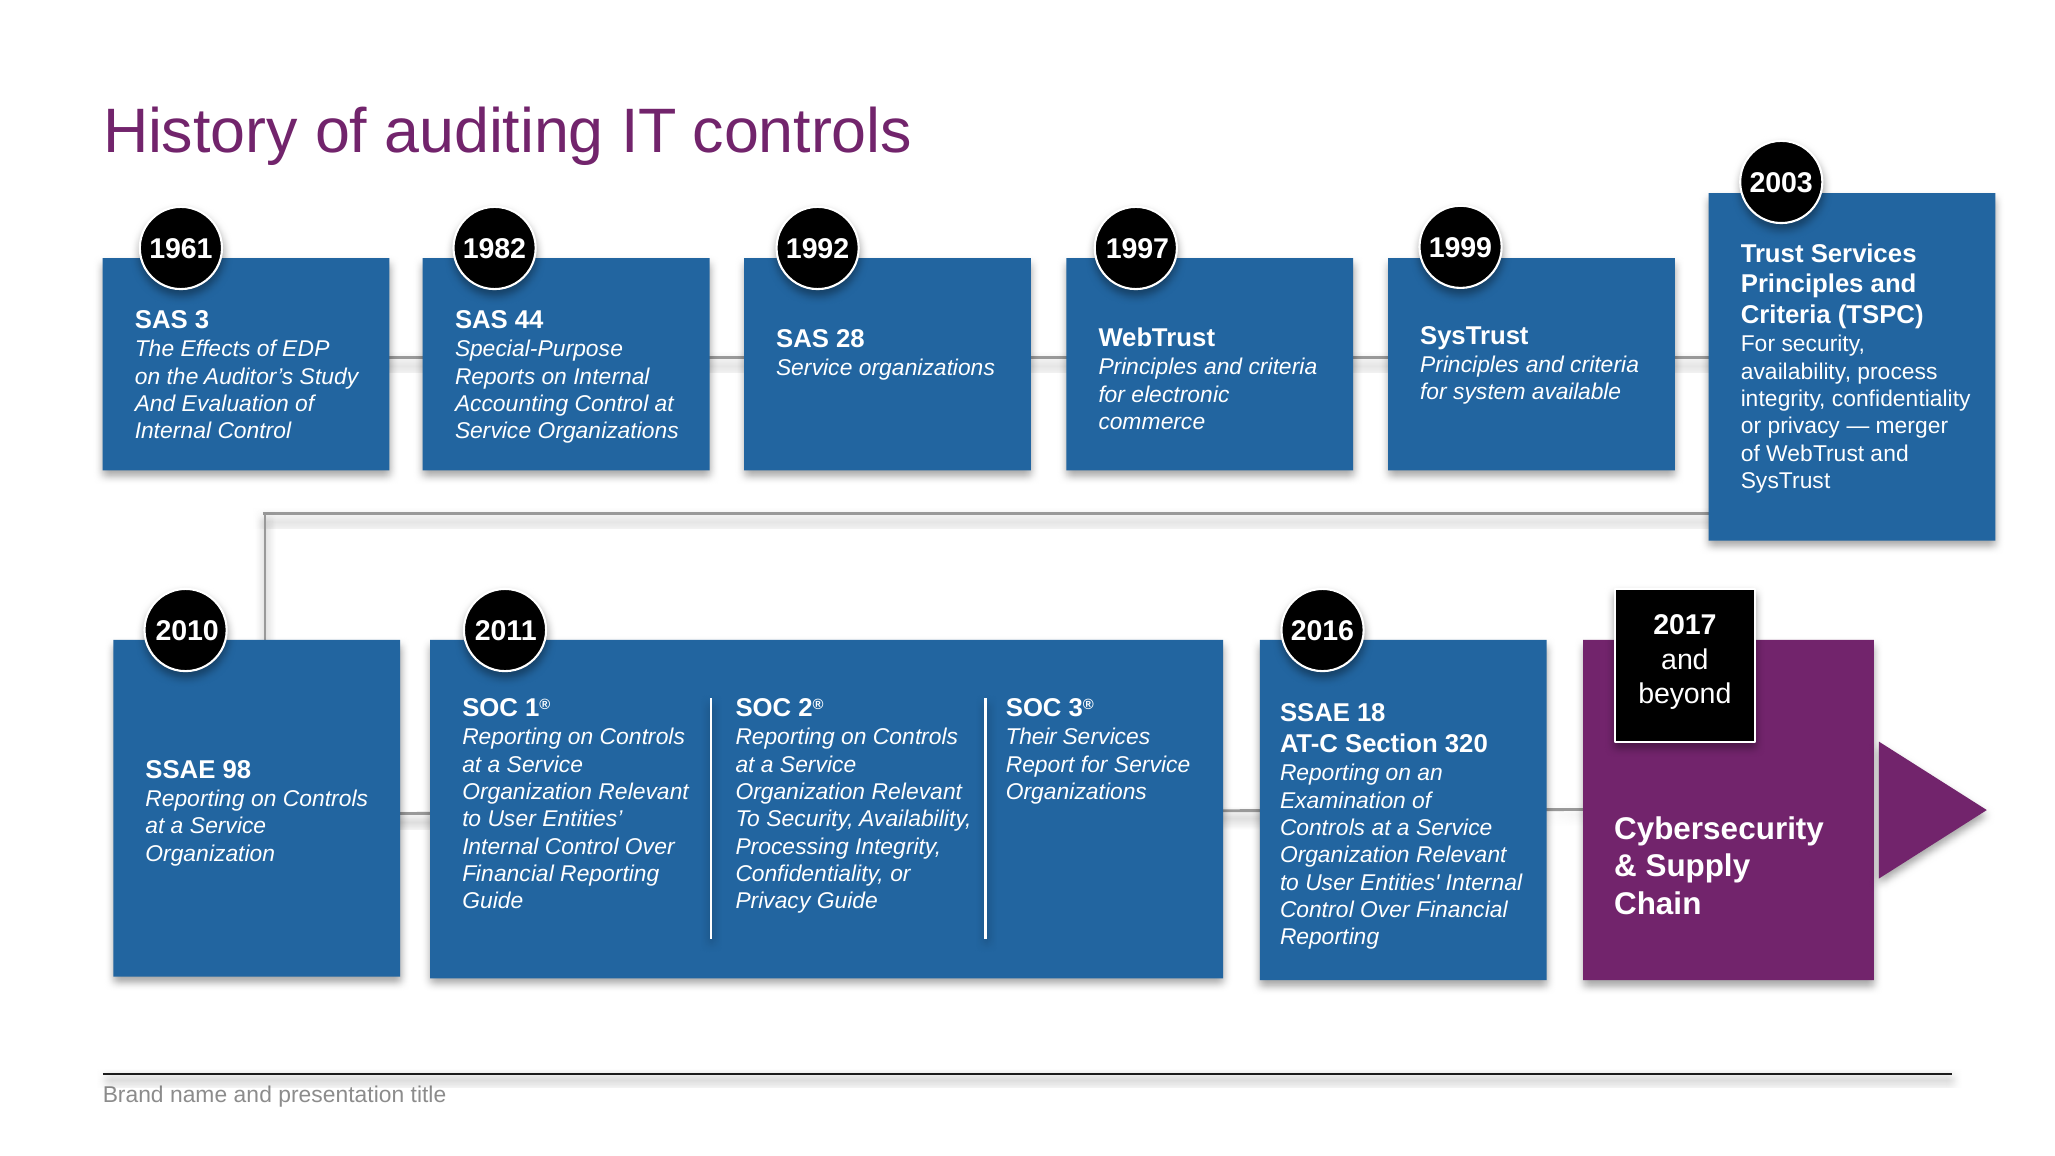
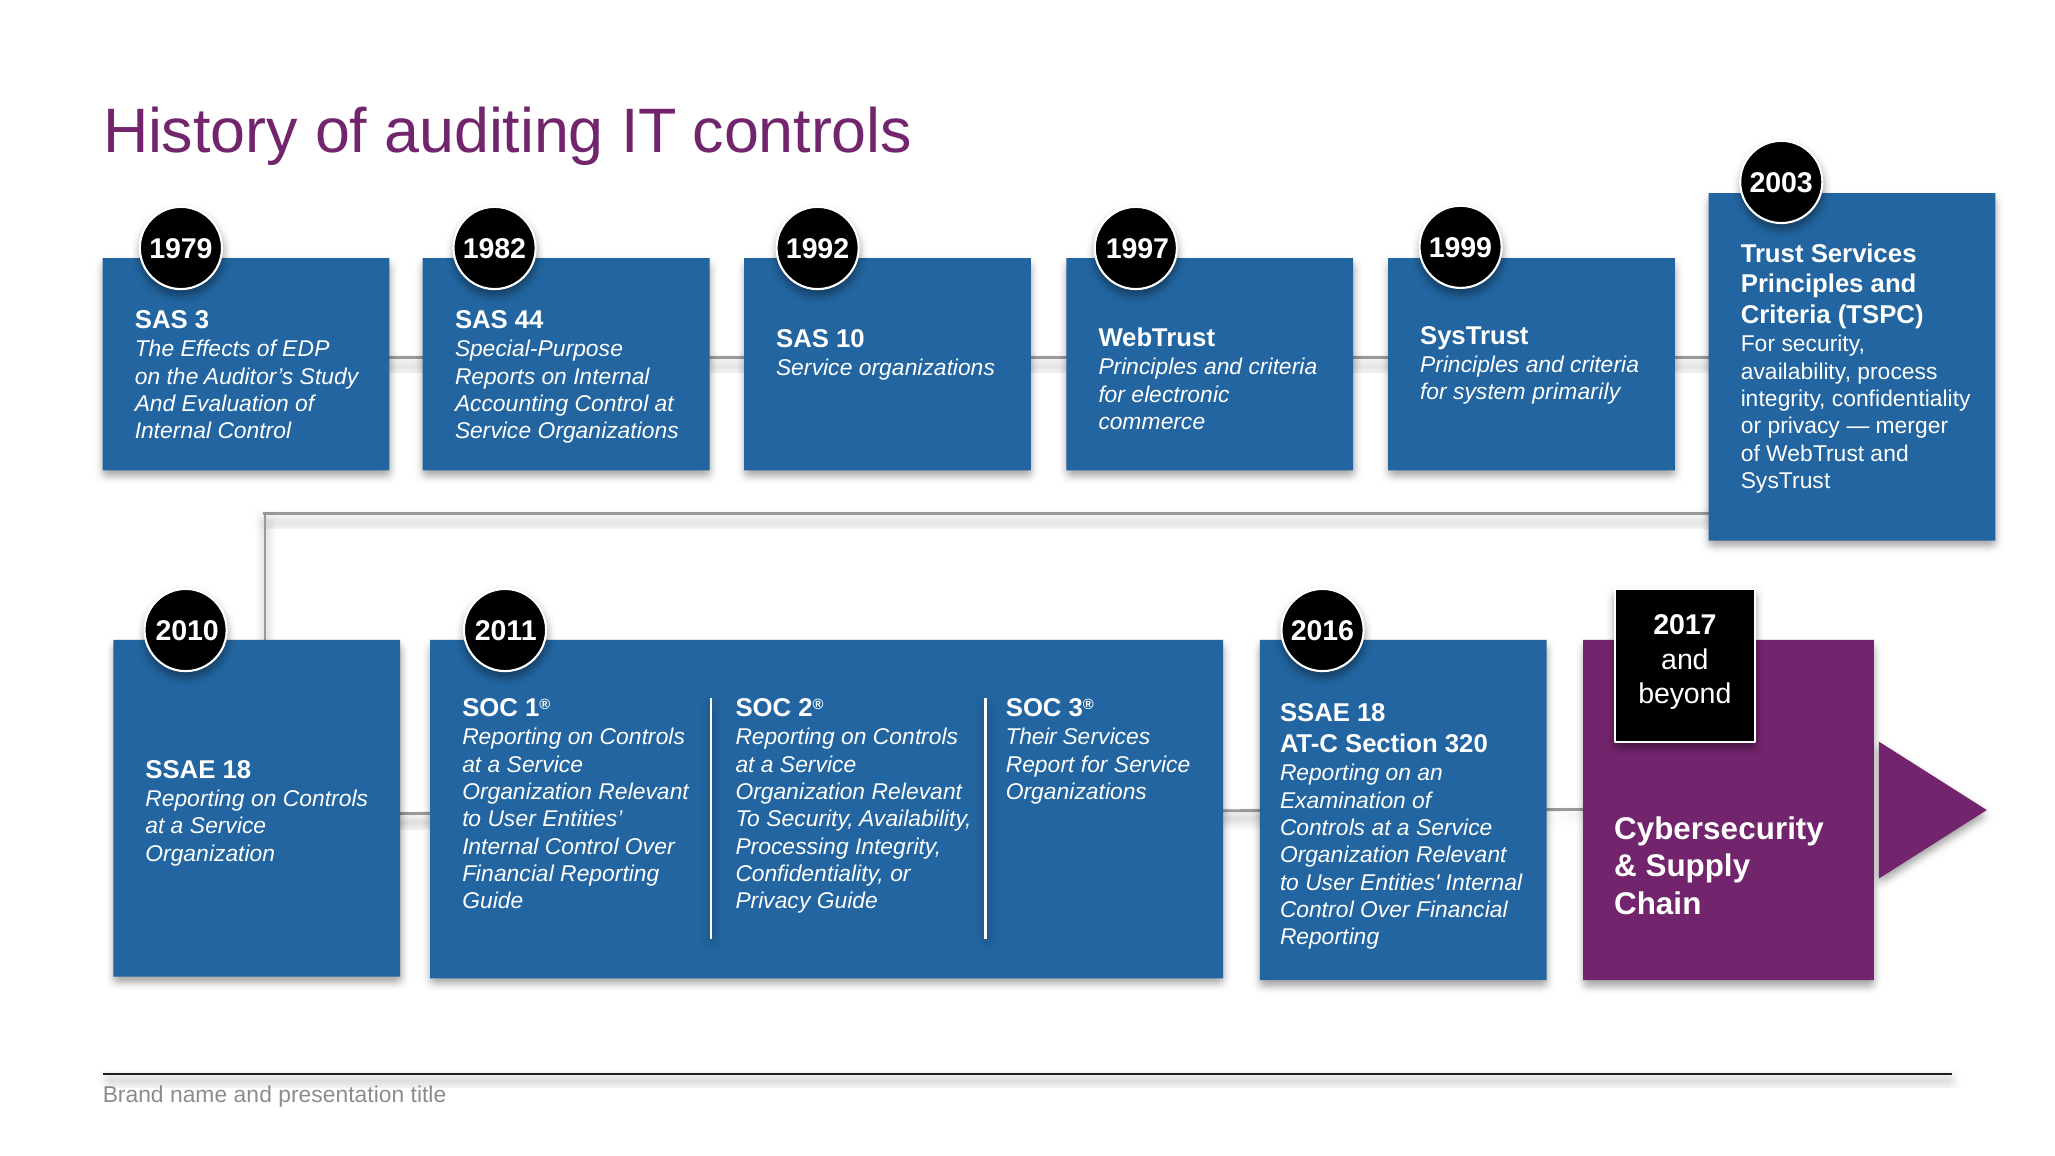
1961: 1961 -> 1979 (181, 249)
28: 28 -> 10 (850, 339)
available: available -> primarily (1576, 392)
98: 98 -> 18 (237, 770)
